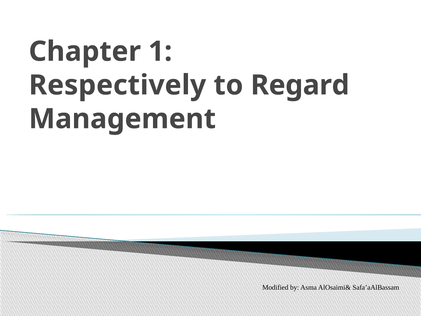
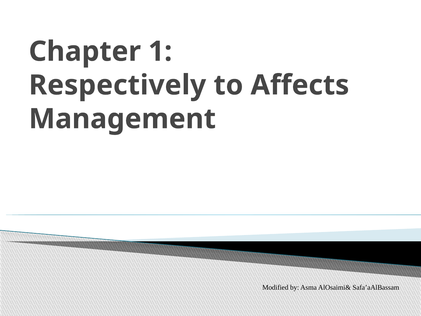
Regard: Regard -> Affects (300, 85)
